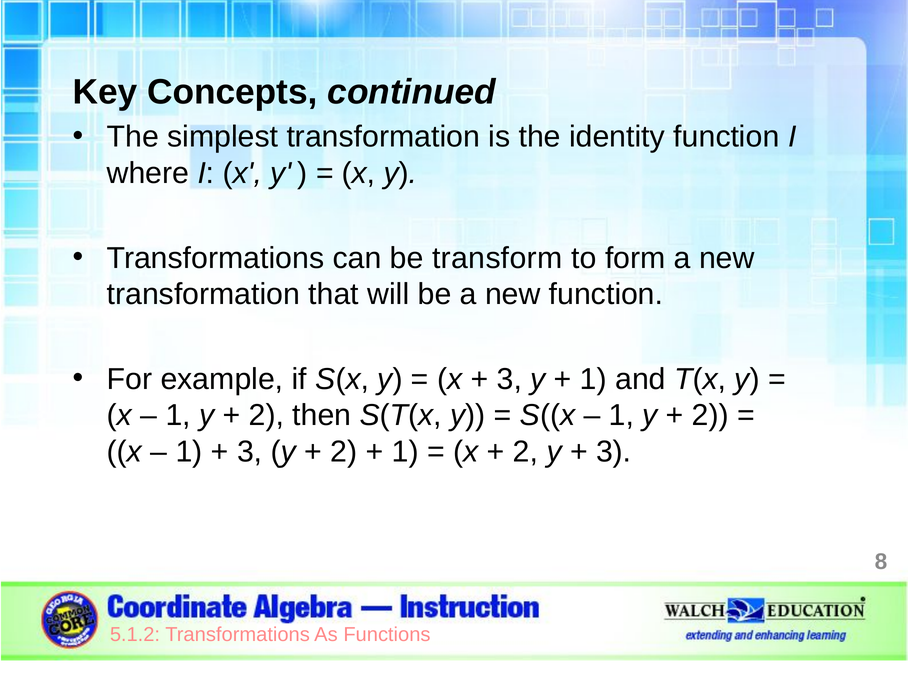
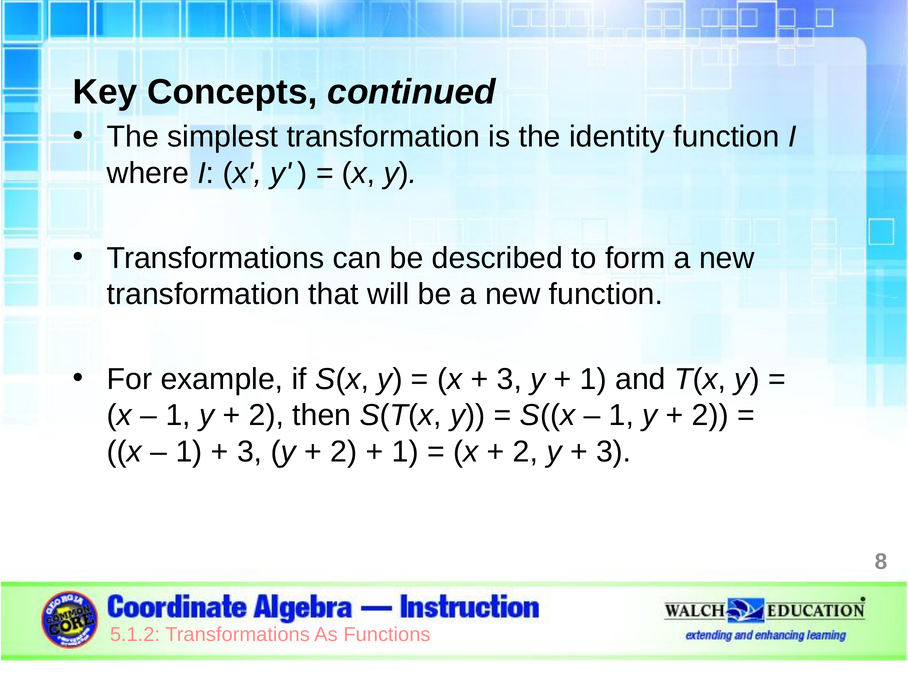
transform: transform -> described (497, 258)
